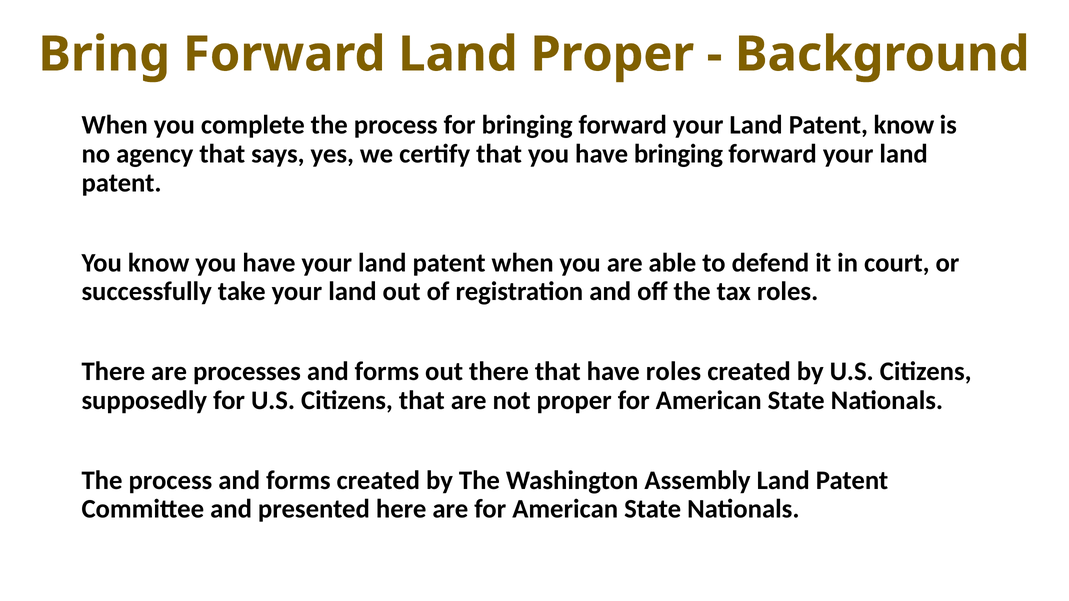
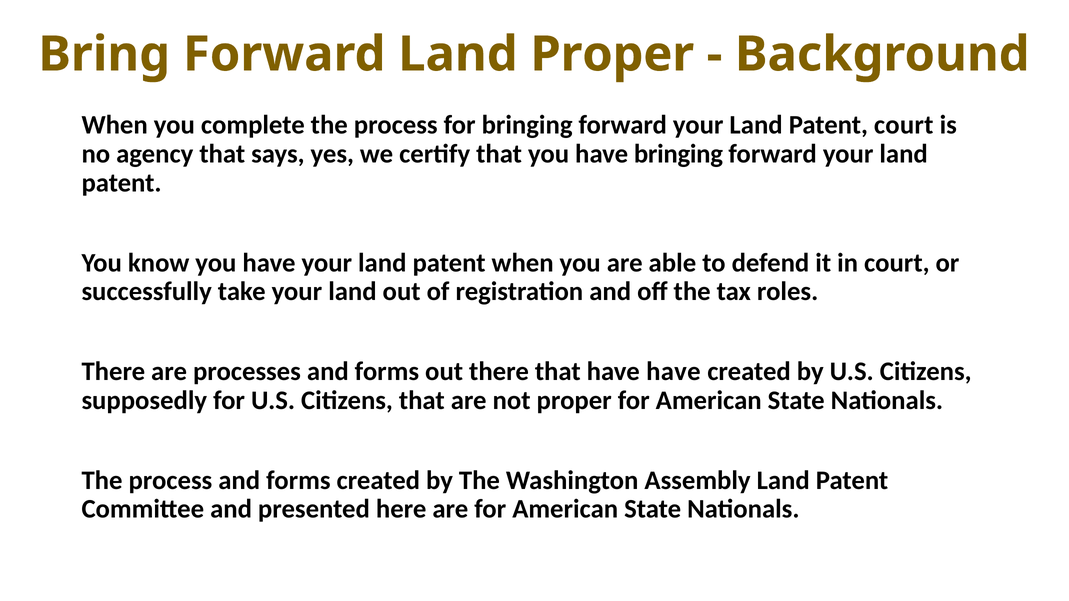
Patent know: know -> court (904, 125)
have roles: roles -> have (673, 372)
